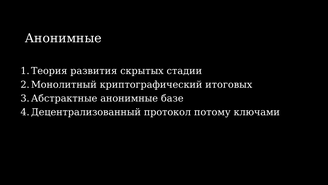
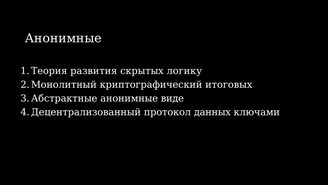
стадии: стадии -> логику (184, 71)
базе: базе -> виде (172, 98)
потому: потому -> данных (212, 112)
